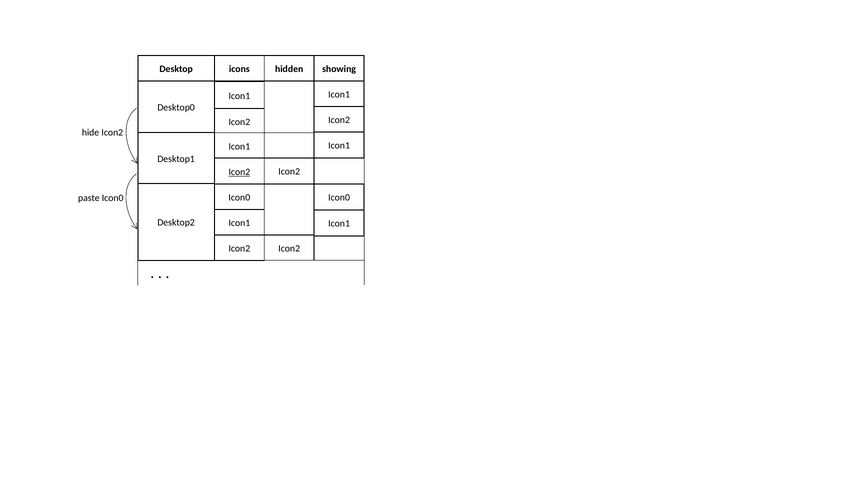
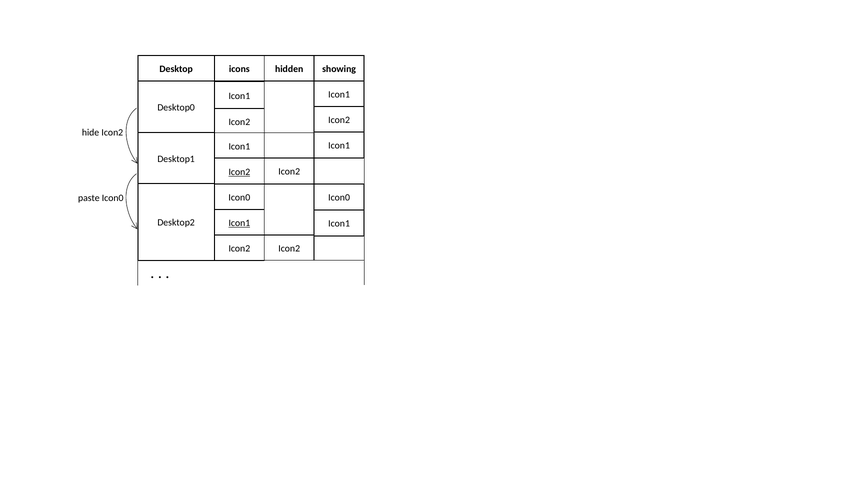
Icon1 underline: none -> present (239, 223)
